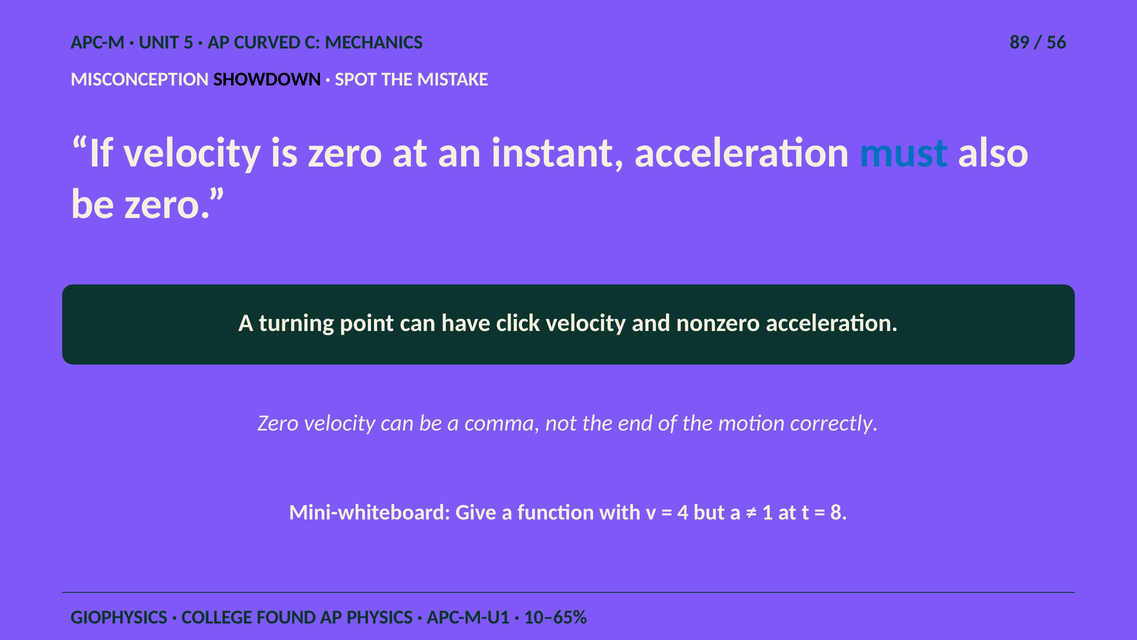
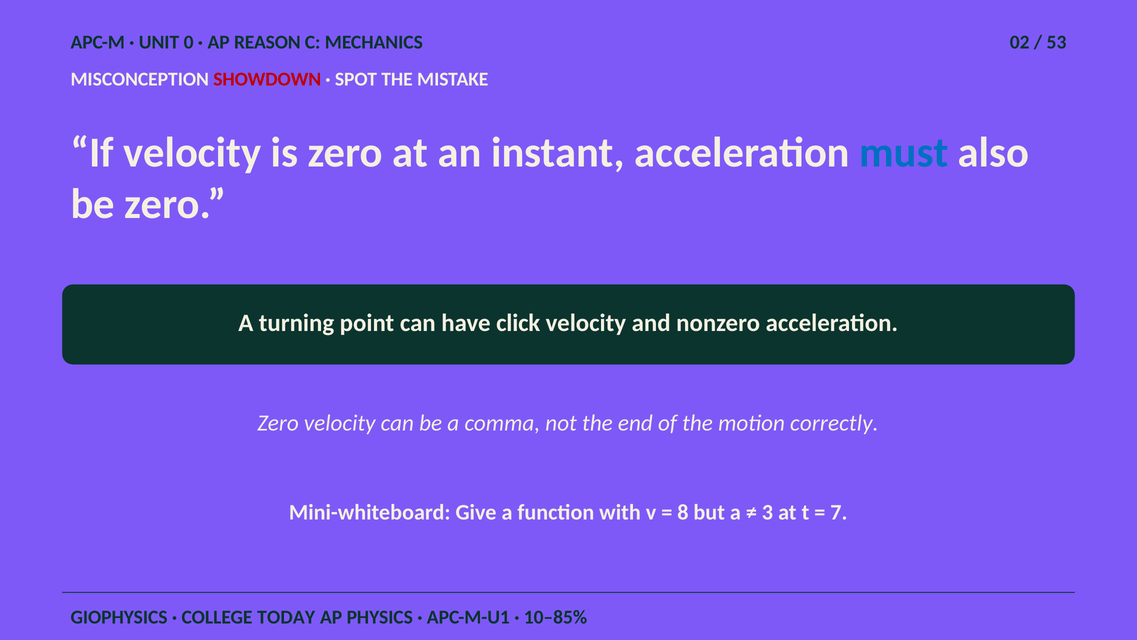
5: 5 -> 0 (189, 42)
CURVED: CURVED -> REASON (267, 42)
89: 89 -> 02 (1020, 42)
56: 56 -> 53 (1057, 42)
SHOWDOWN colour: black -> red (267, 79)
4: 4 -> 8 (683, 512)
1: 1 -> 3 (767, 512)
8: 8 -> 7 (839, 512)
FOUND: FOUND -> TODAY (286, 617)
10–65%: 10–65% -> 10–85% (555, 617)
